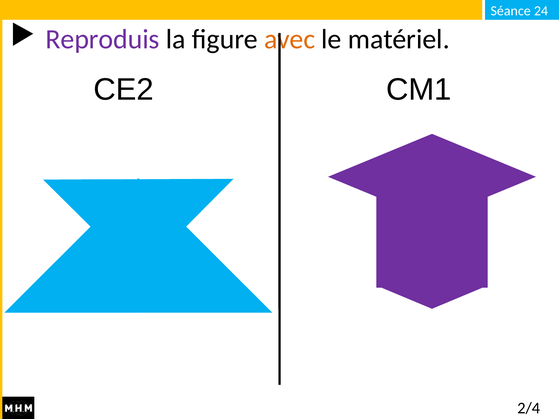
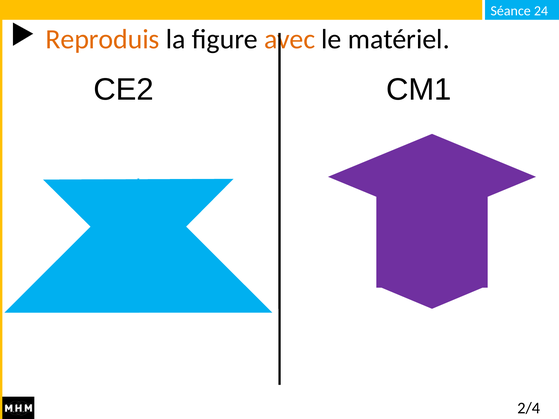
Reproduis colour: purple -> orange (103, 39)
